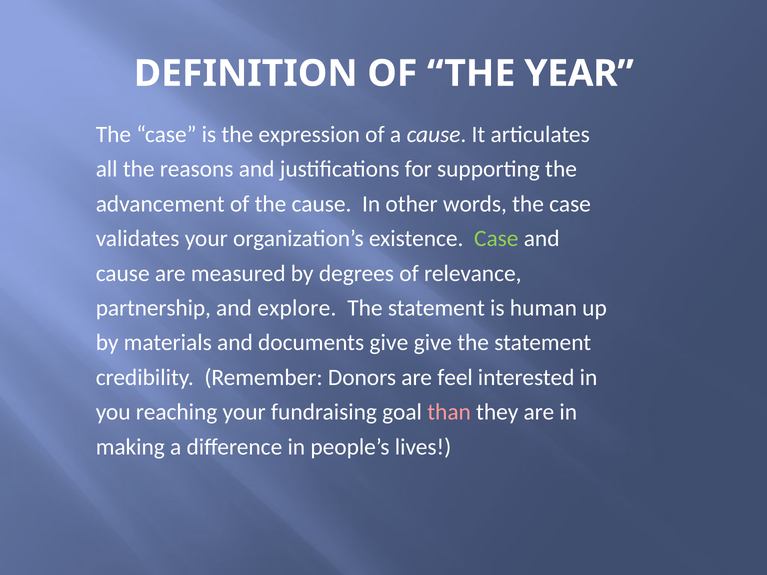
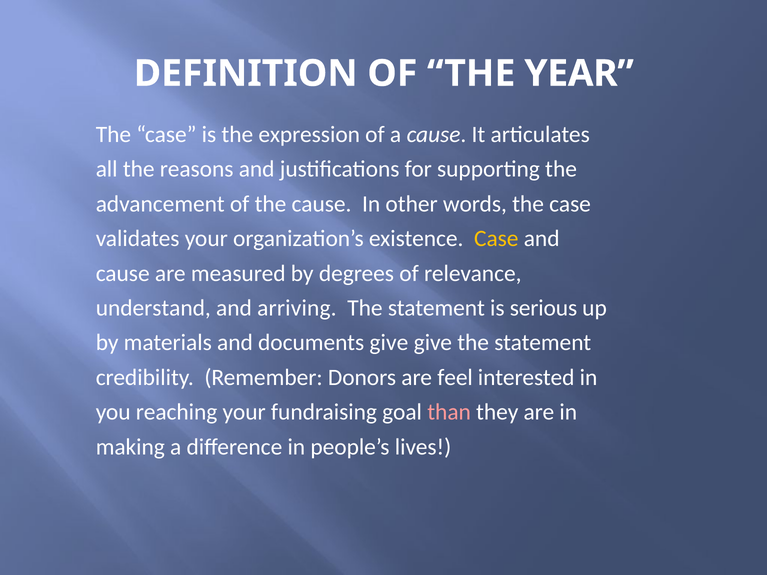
Case colour: light green -> yellow (496, 239)
partnership: partnership -> understand (153, 308)
explore: explore -> arriving (297, 308)
human: human -> serious (543, 308)
